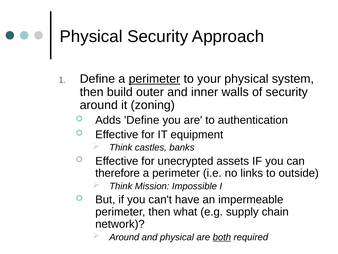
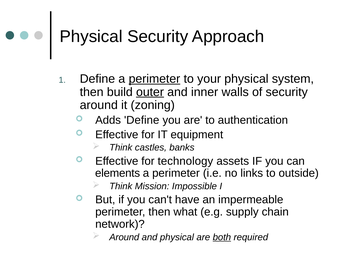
outer underline: none -> present (150, 92)
unecrypted: unecrypted -> technology (185, 161)
therefore: therefore -> elements (118, 173)
